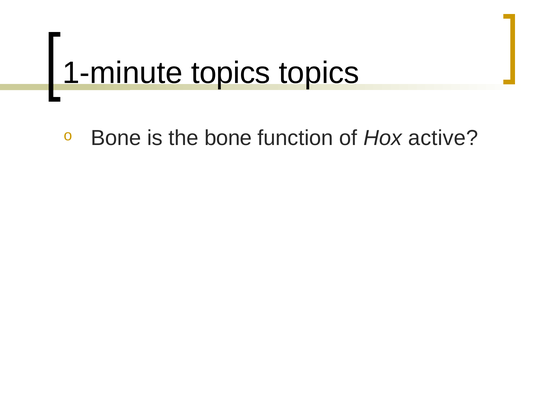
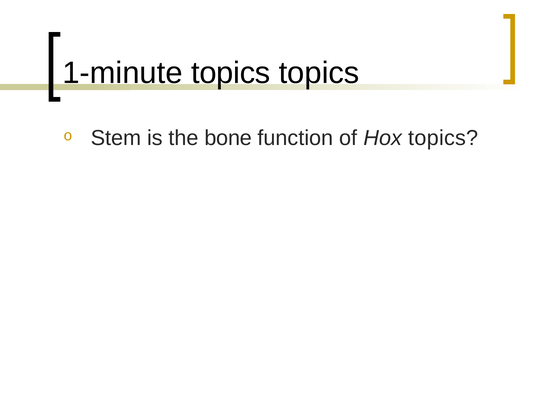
Bone: Bone -> Stem (116, 138)
Hox active: active -> topics (443, 138)
